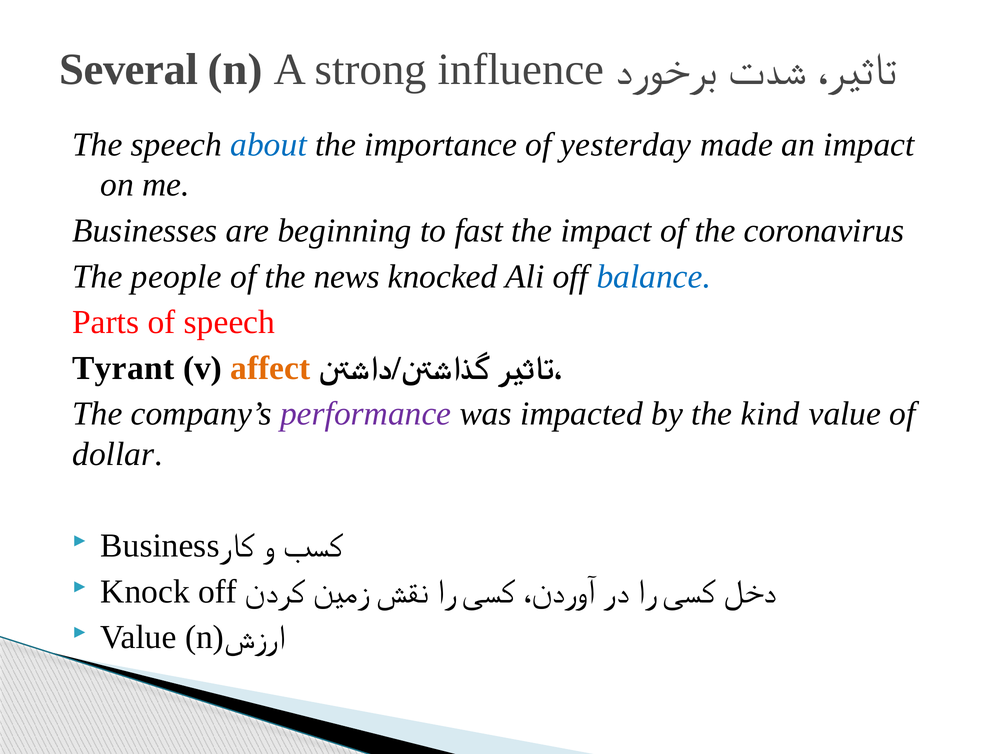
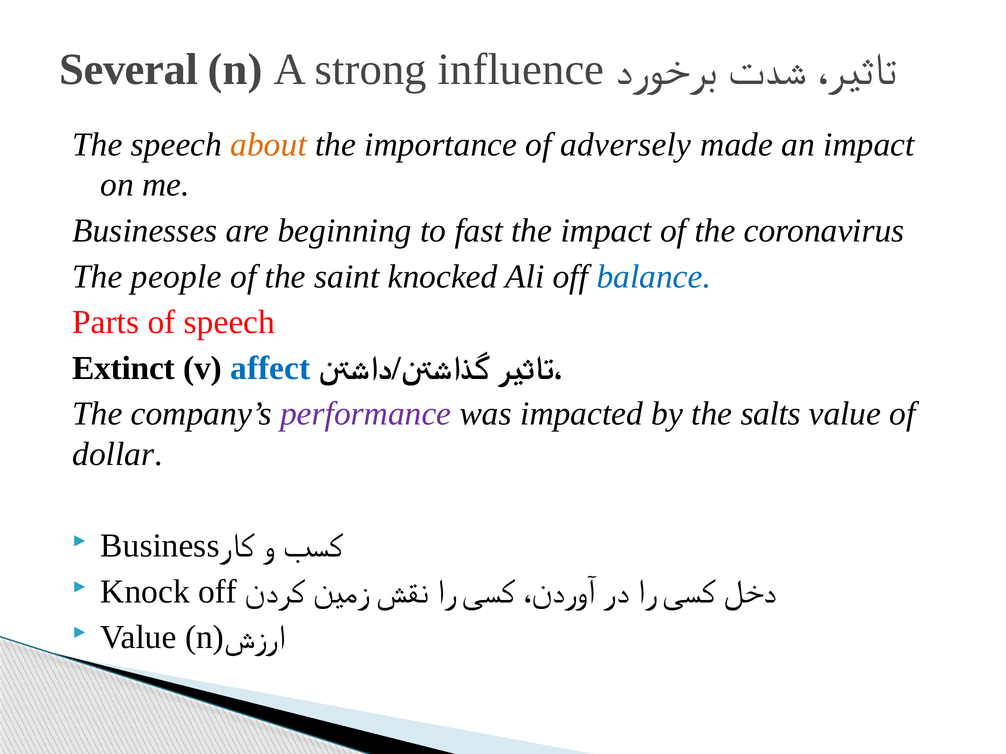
about colour: blue -> orange (269, 145)
yesterday: yesterday -> adversely (626, 145)
news: news -> saint (347, 277)
Tyrant: Tyrant -> Extinct (124, 368)
affect colour: orange -> blue (270, 368)
kind: kind -> salts (771, 414)
